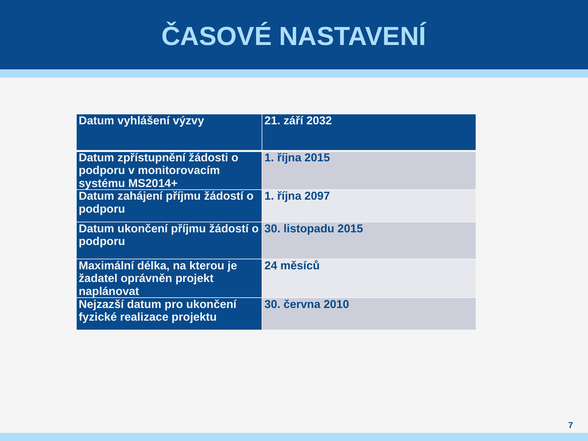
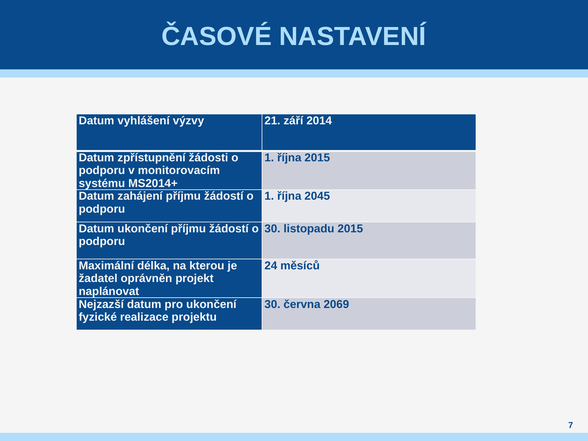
2032: 2032 -> 2014 (319, 121)
2097: 2097 -> 2045 (317, 196)
2010: 2010 -> 2069 (336, 304)
